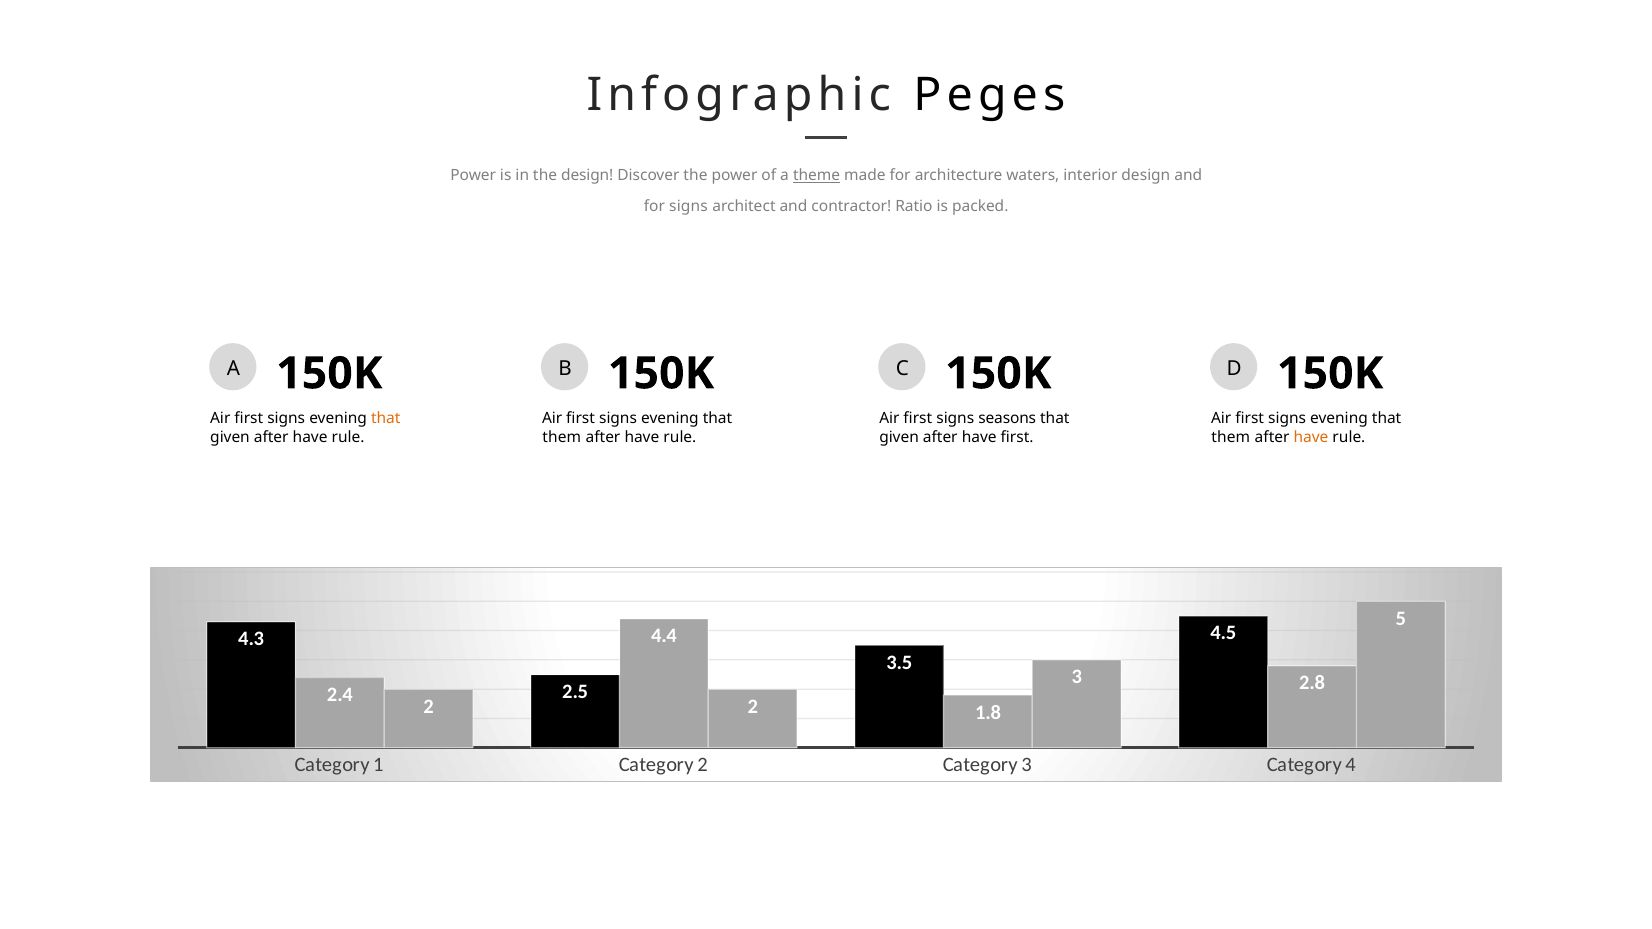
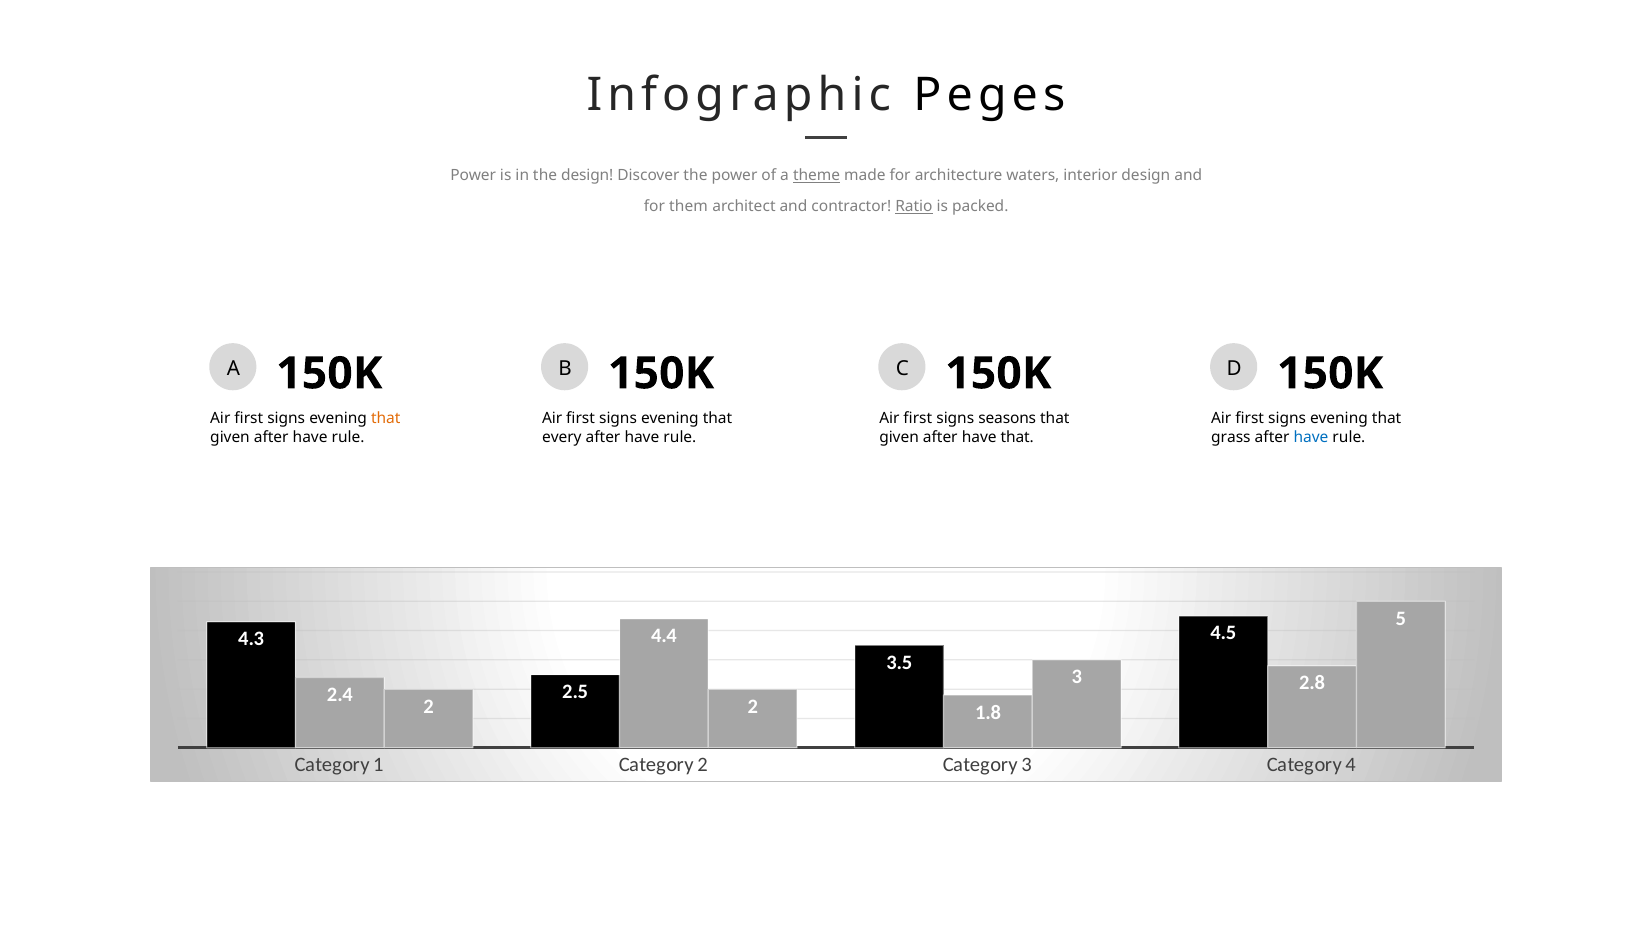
for signs: signs -> them (689, 207)
Ratio underline: none -> present (914, 207)
them: them -> every (562, 437)
have first: first -> that (1017, 437)
them: them -> grass (1231, 437)
have colour: orange -> blue (1311, 437)
